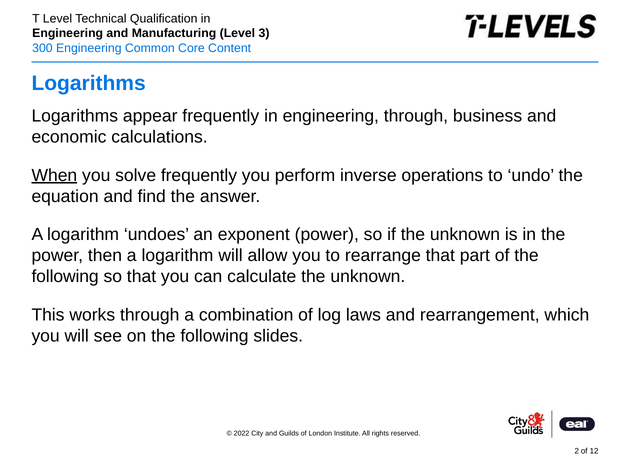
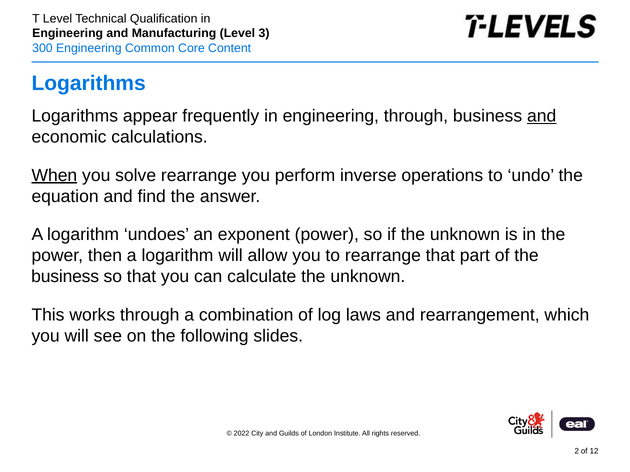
and underline: none -> present (542, 116)
solve frequently: frequently -> rearrange (199, 175)
following: following -> business (65, 277)
